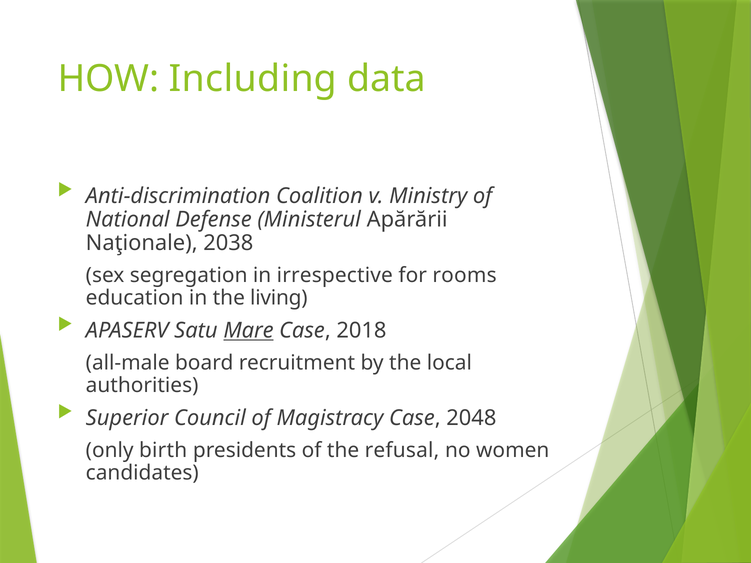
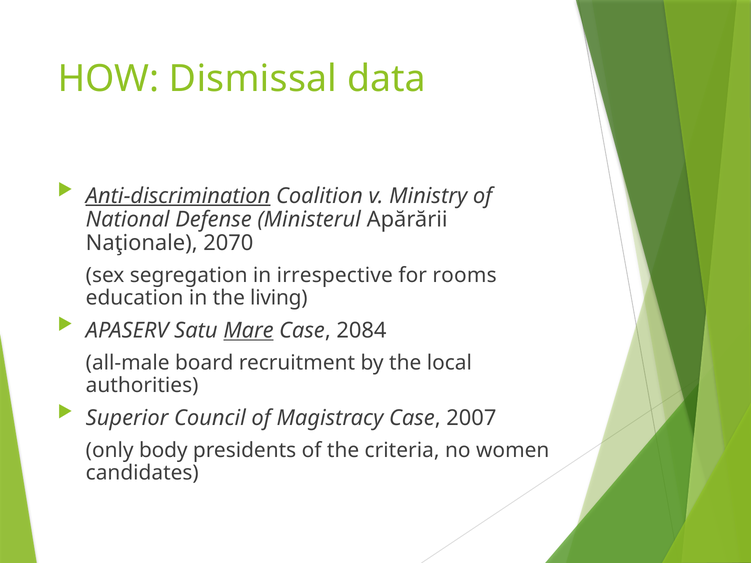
Including: Including -> Dismissal (253, 79)
Anti-discrimination underline: none -> present (178, 196)
2038: 2038 -> 2070 (228, 243)
2018: 2018 -> 2084 (361, 331)
2048: 2048 -> 2007 (471, 418)
birth: birth -> body (163, 450)
refusal: refusal -> criteria (402, 450)
